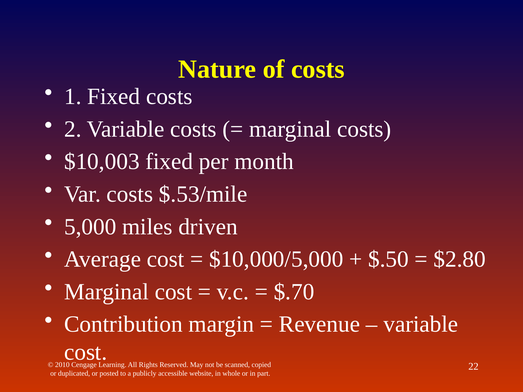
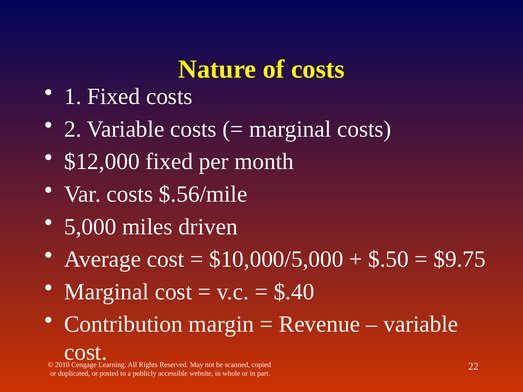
$10,003: $10,003 -> $12,000 (102, 162)
$.53/mile: $.53/mile -> $.56/mile (203, 194)
$2.80: $2.80 -> $9.75 (460, 259)
$.70: $.70 -> $.40 (294, 292)
